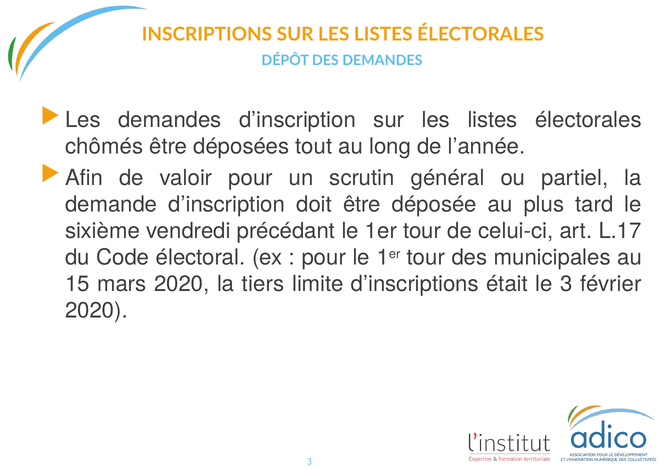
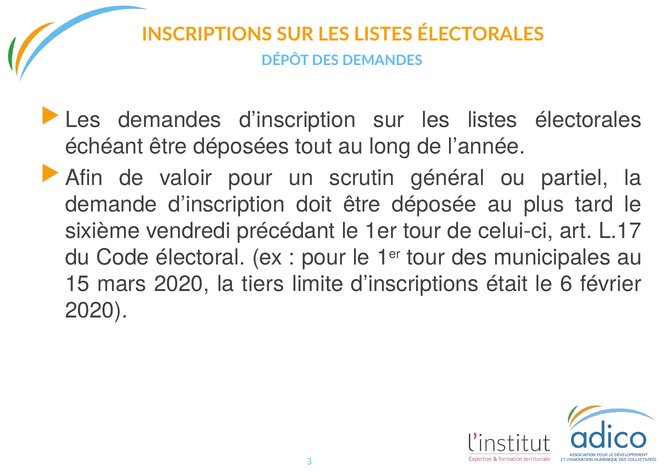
chômés: chômés -> échéant (104, 147)
le 3: 3 -> 6 (566, 284)
